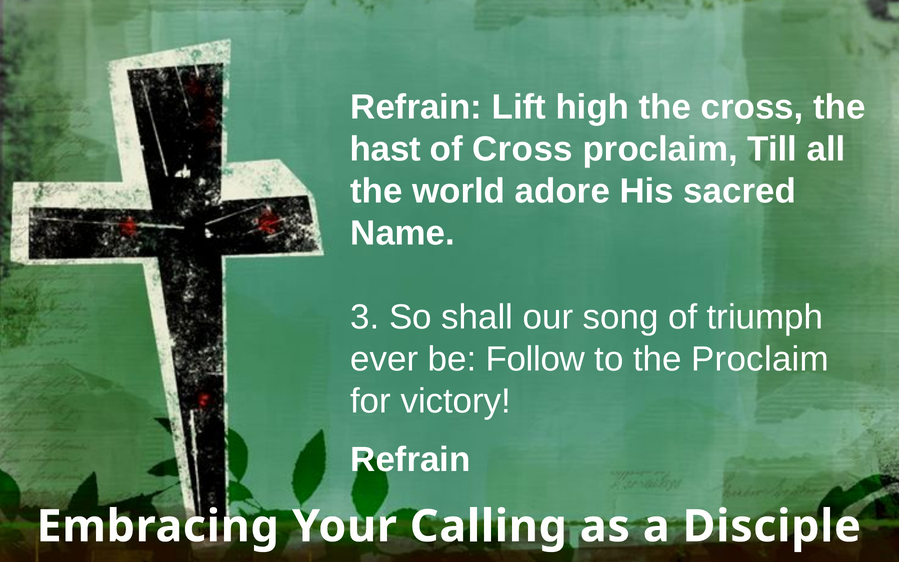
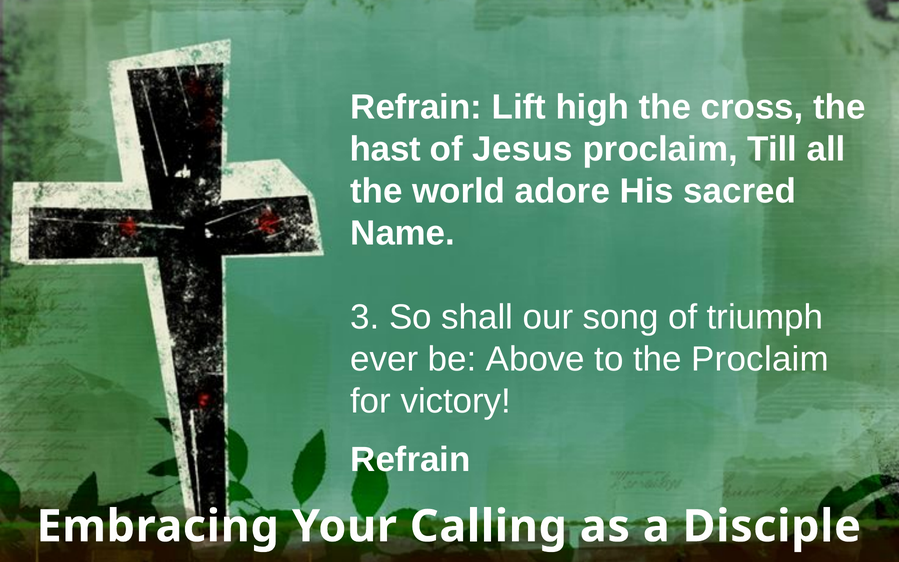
of Cross: Cross -> Jesus (523, 149)
Follow: Follow -> Above (535, 359)
